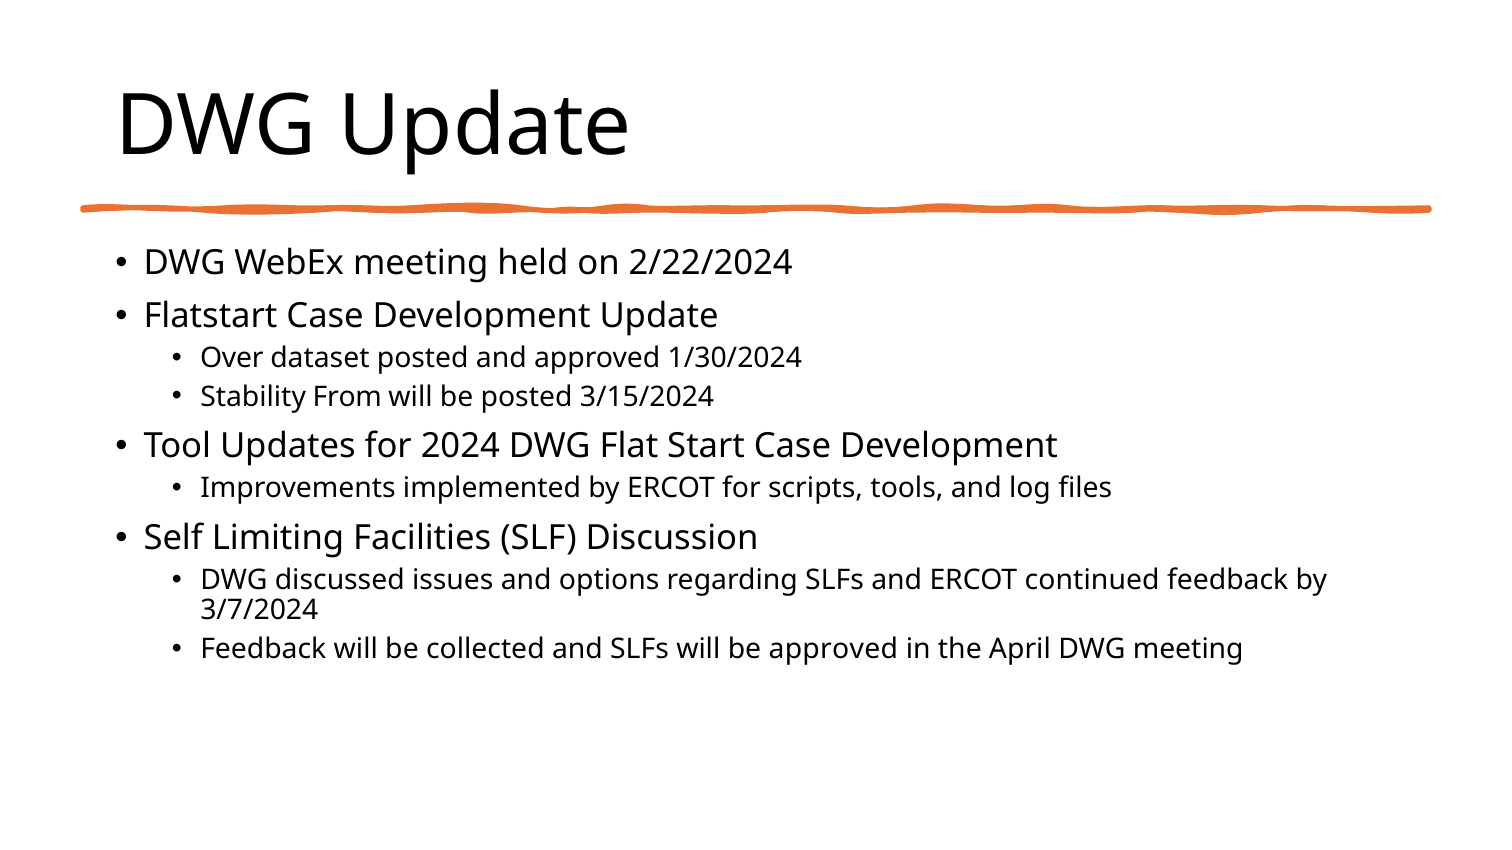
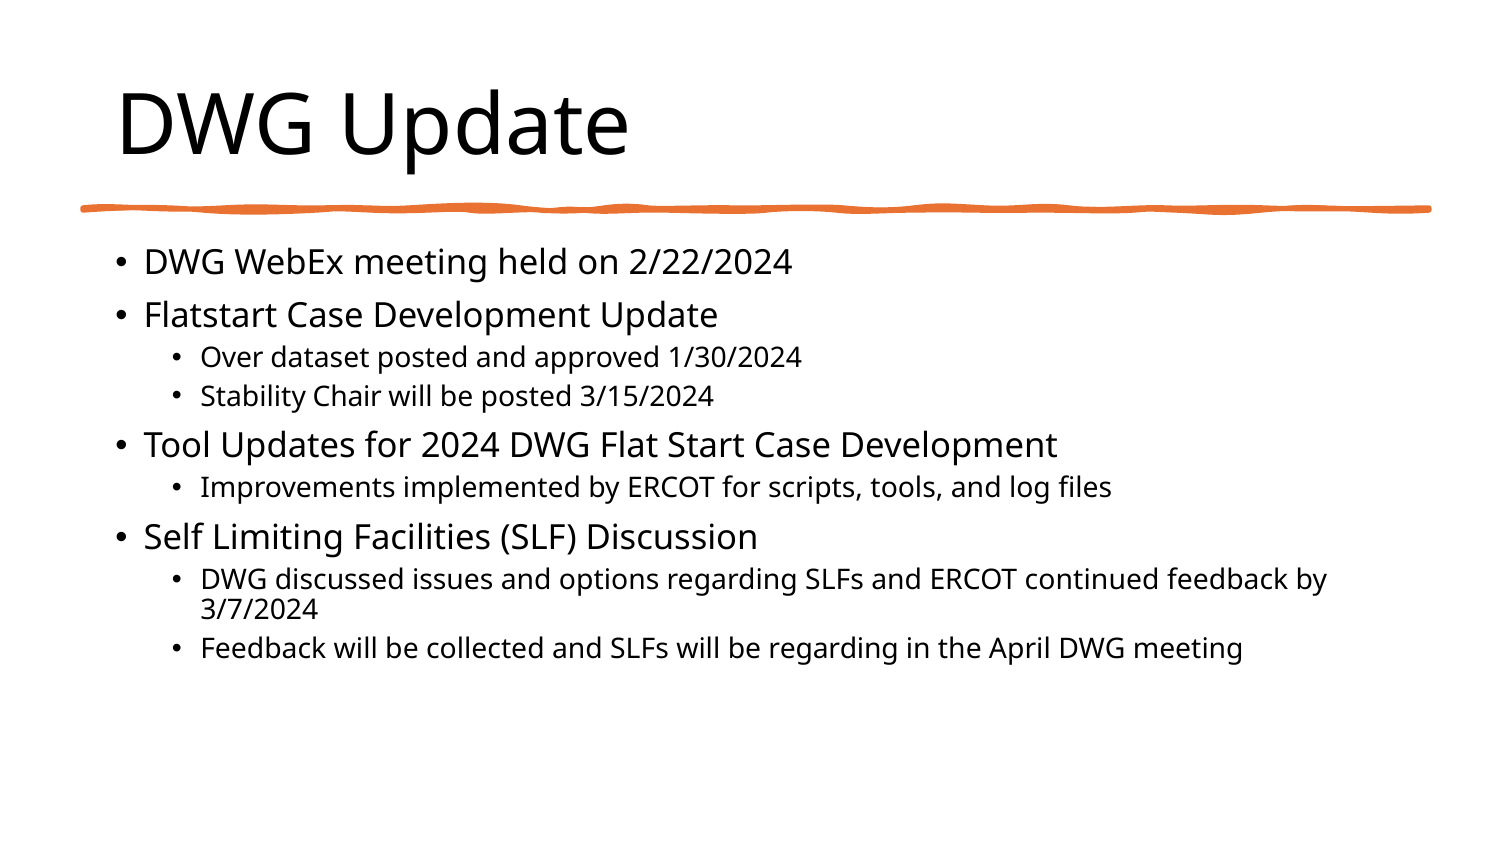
From: From -> Chair (347, 397)
be approved: approved -> regarding (834, 649)
